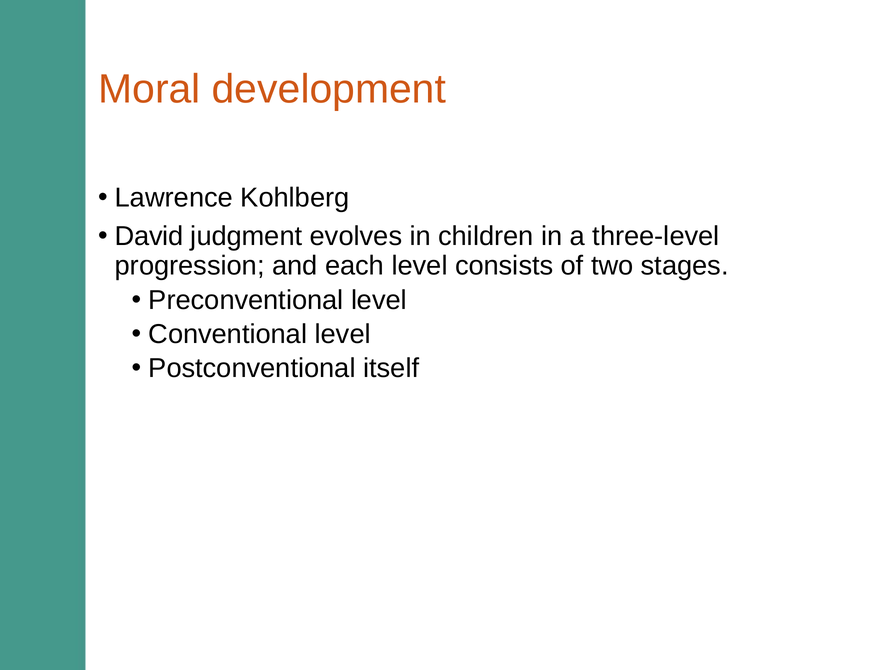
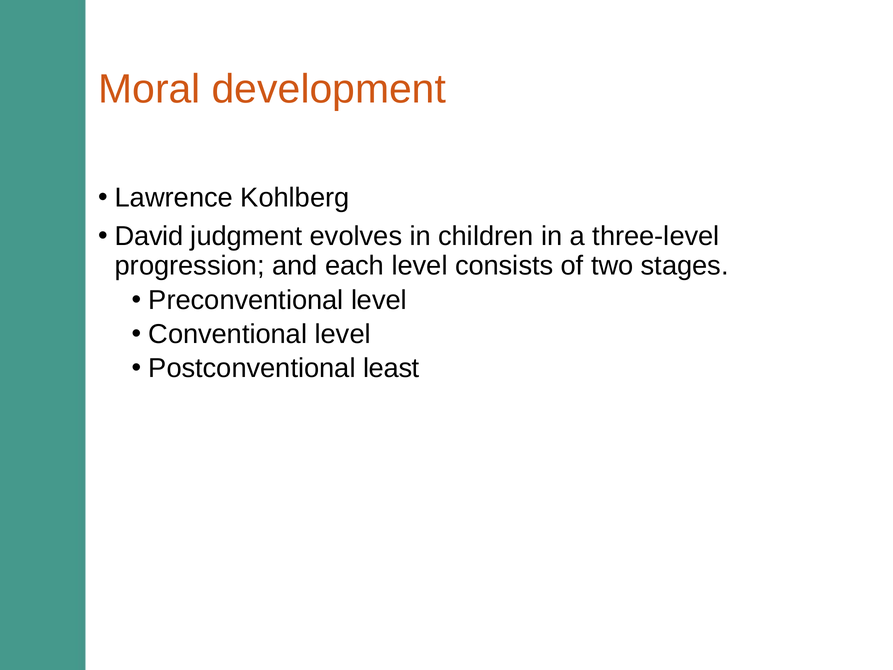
itself: itself -> least (391, 368)
